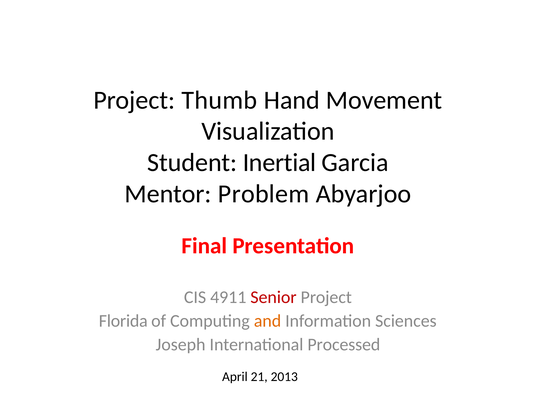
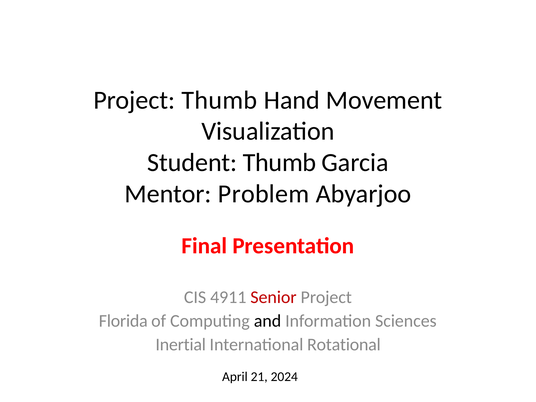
Student Inertial: Inertial -> Thumb (279, 163)
and colour: orange -> black (268, 321)
Joseph: Joseph -> Inertial (181, 345)
Processed: Processed -> Rotational (344, 345)
2013: 2013 -> 2024 (284, 377)
